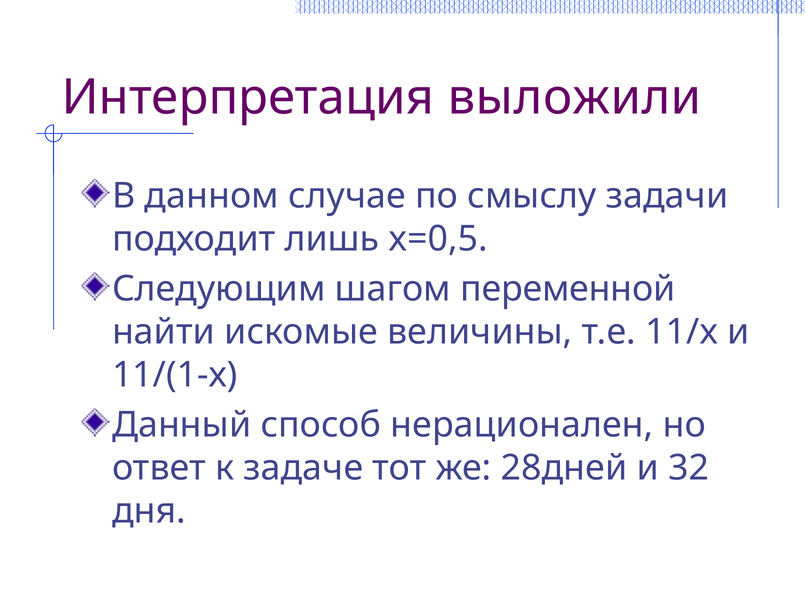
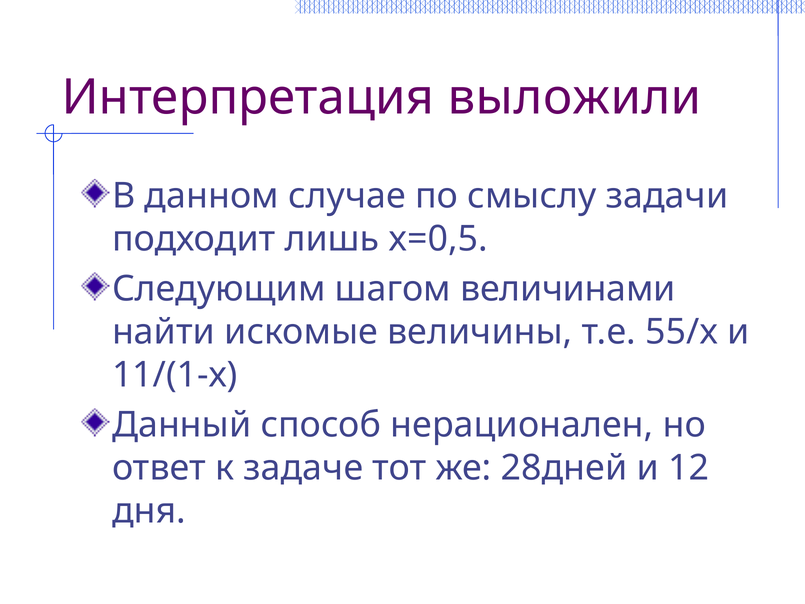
переменной: переменной -> величинами (568, 289)
11/х: 11/х -> 55/х (682, 332)
32: 32 -> 12 (689, 468)
